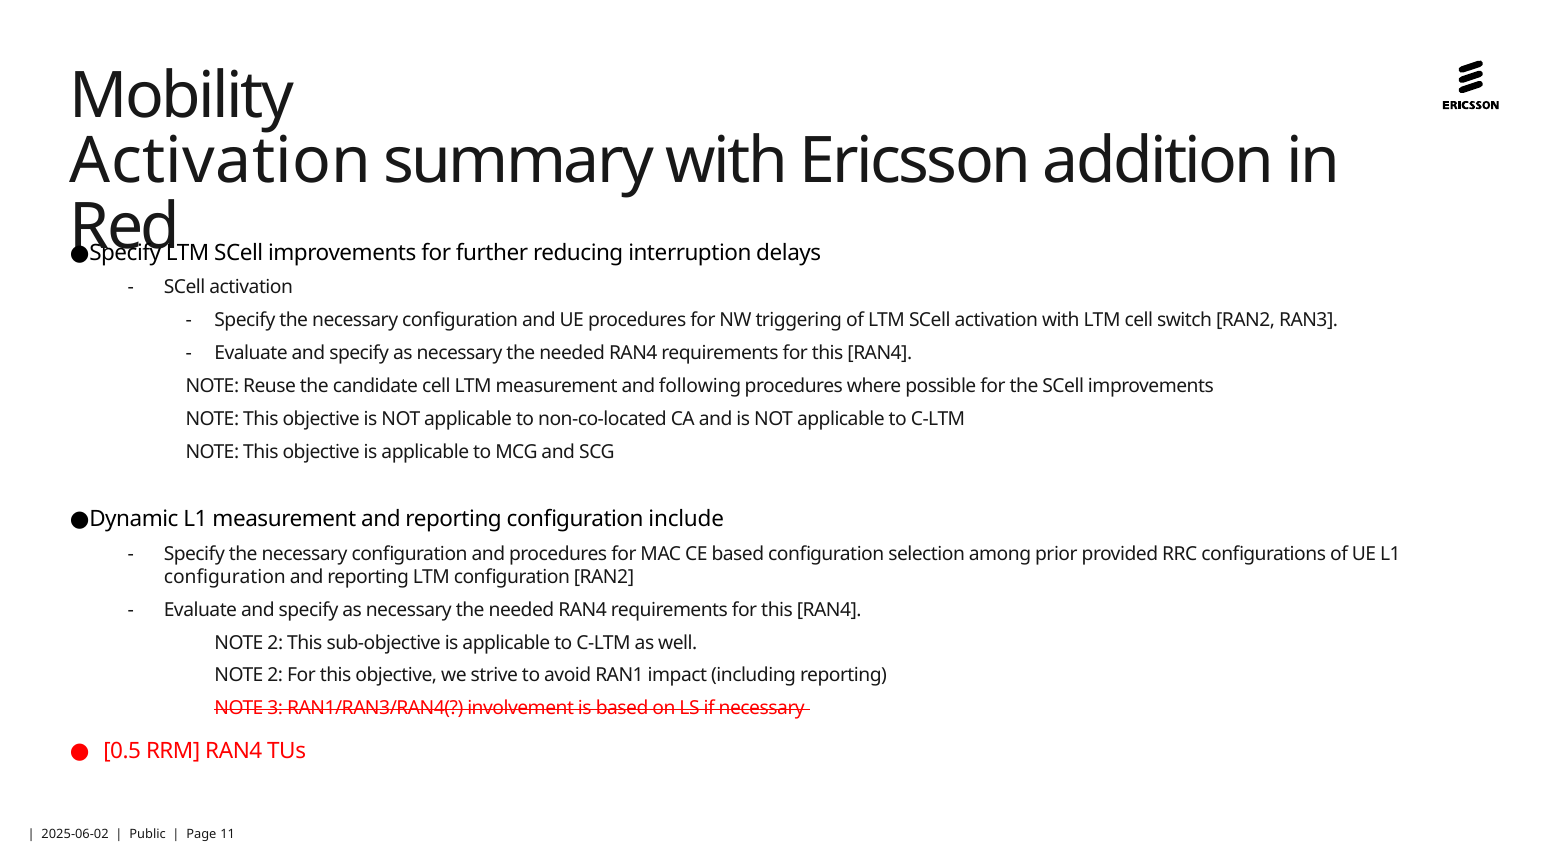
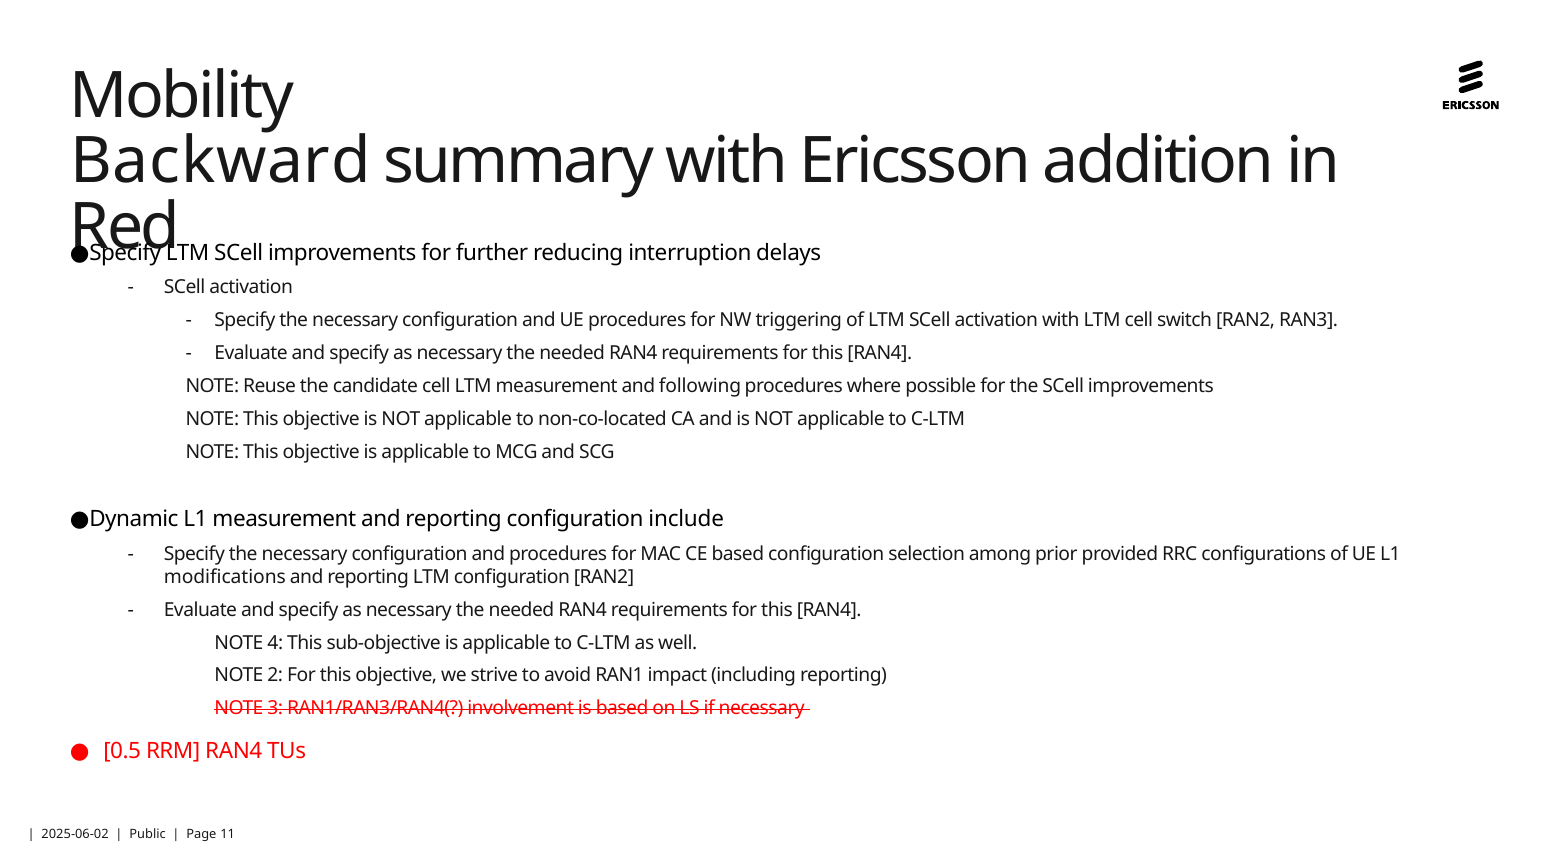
Activation: Activation -> Backward (221, 162)
configuration: configuration -> modifications (225, 577)
2: 2 -> 4 (275, 643)
